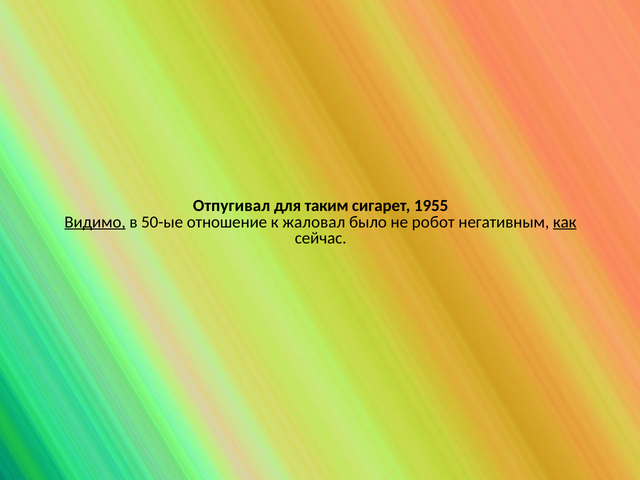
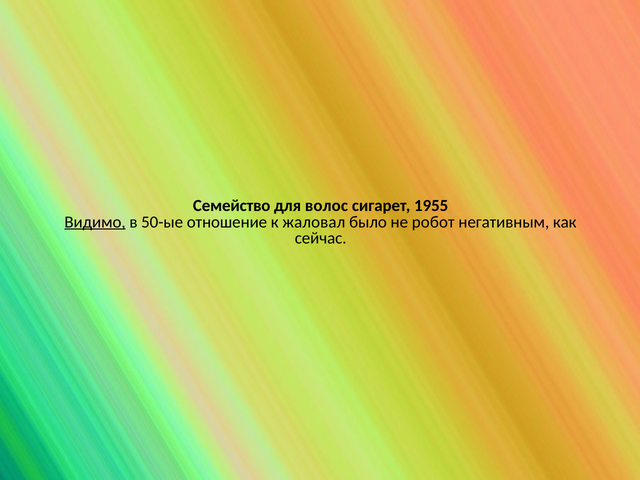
Отпугивал: Отпугивал -> Семейство (232, 206)
таким: таким -> волос (326, 206)
как underline: present -> none (565, 222)
